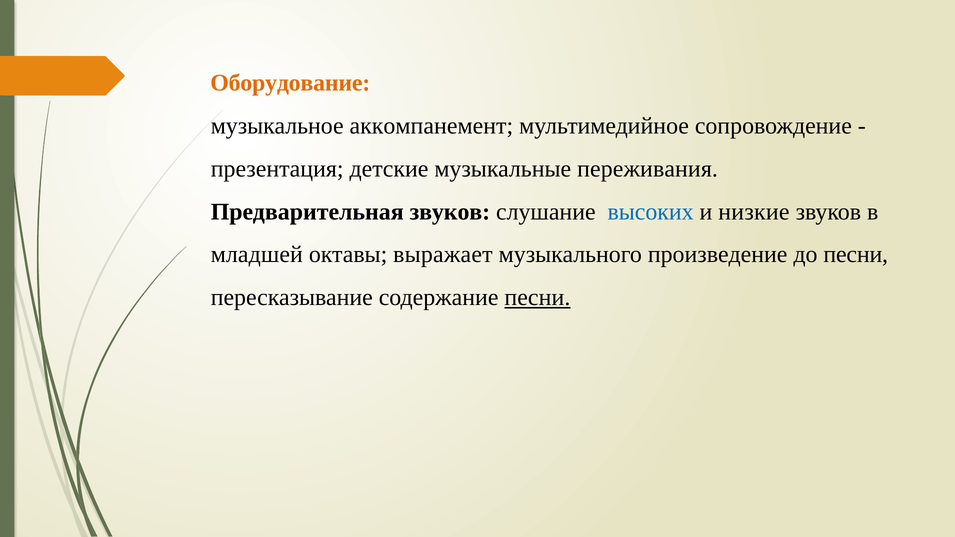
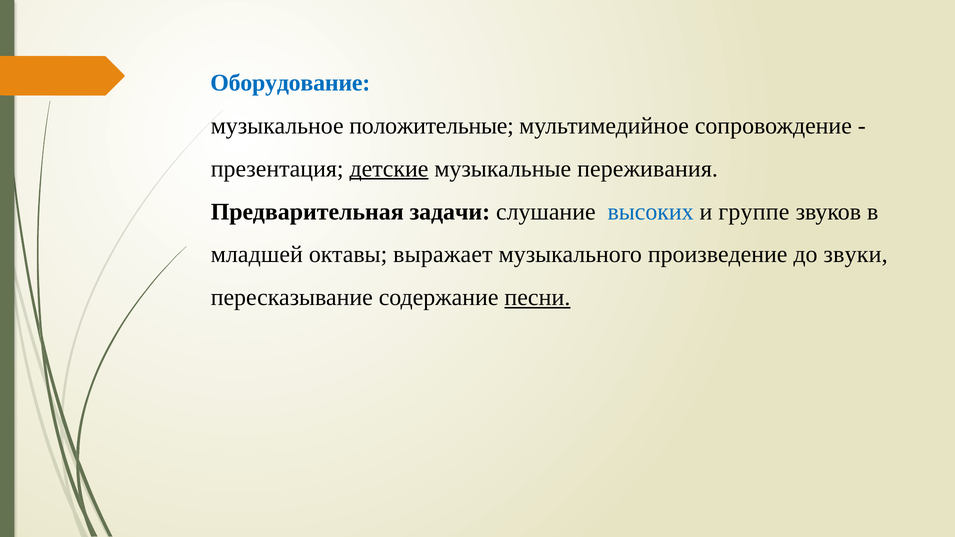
Оборудование colour: orange -> blue (290, 83)
аккомпанемент: аккомпанемент -> положительные (432, 126)
детские underline: none -> present (389, 169)
Предварительная звуков: звуков -> задачи (450, 212)
низкие: низкие -> группе (754, 212)
до песни: песни -> звуки (856, 255)
